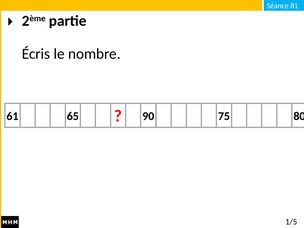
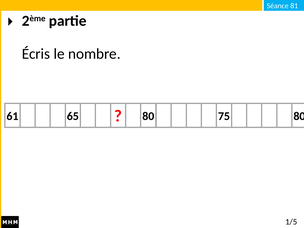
65 90: 90 -> 80 (148, 116)
